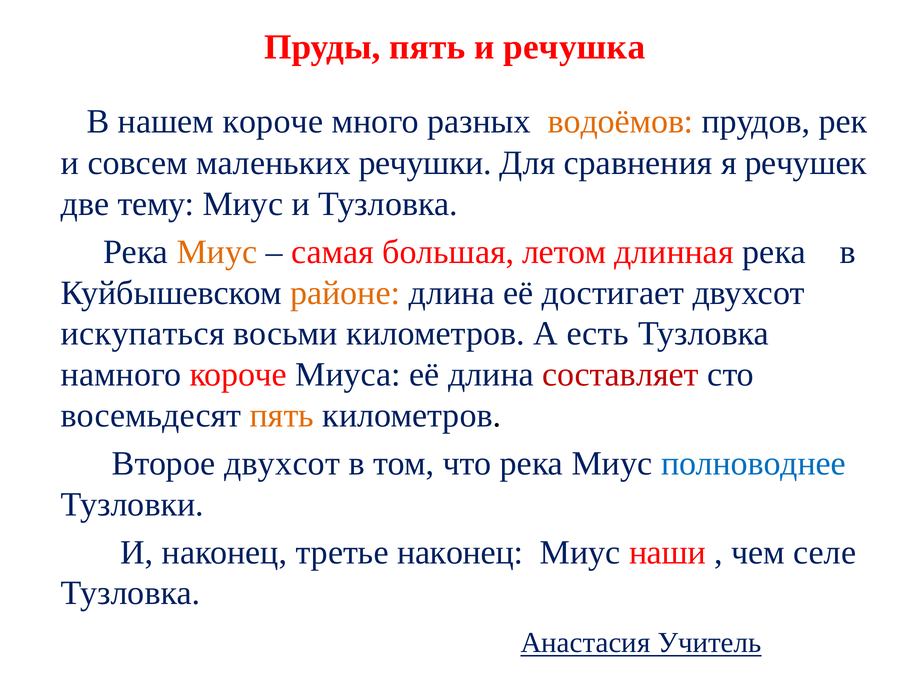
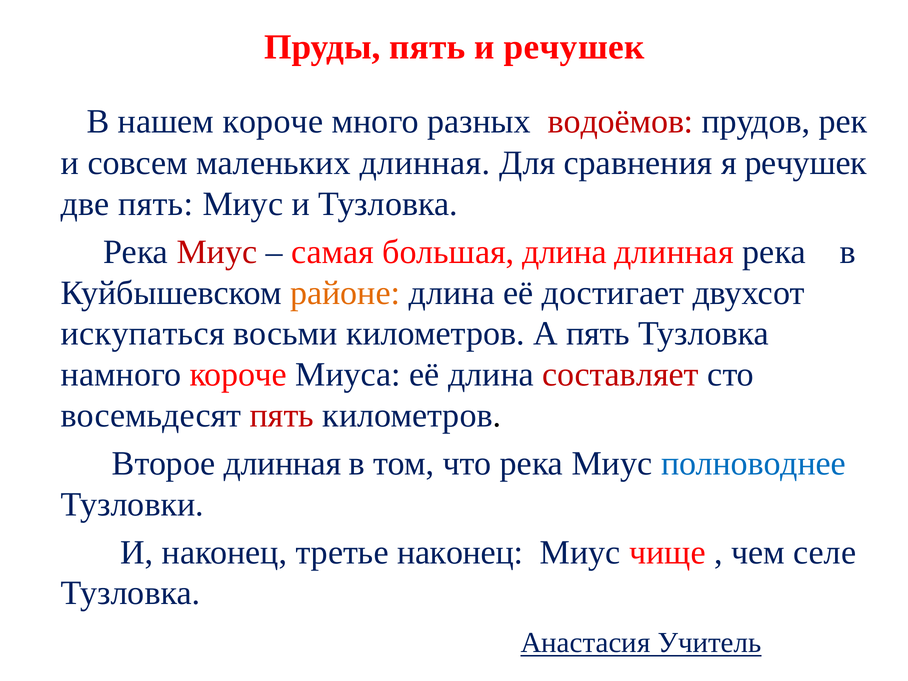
и речушка: речушка -> речушек (574, 47)
водоёмов colour: orange -> red (621, 121)
маленьких речушки: речушки -> длинная (425, 163)
две тему: тему -> пять (156, 204)
Миус colour: orange -> red (217, 252)
большая летом: летом -> длина (564, 252)
А есть: есть -> пять (598, 334)
пять colour: orange -> red (282, 415)
Второе двухсот: двухсот -> длинная (282, 463)
наши: наши -> чище (667, 552)
